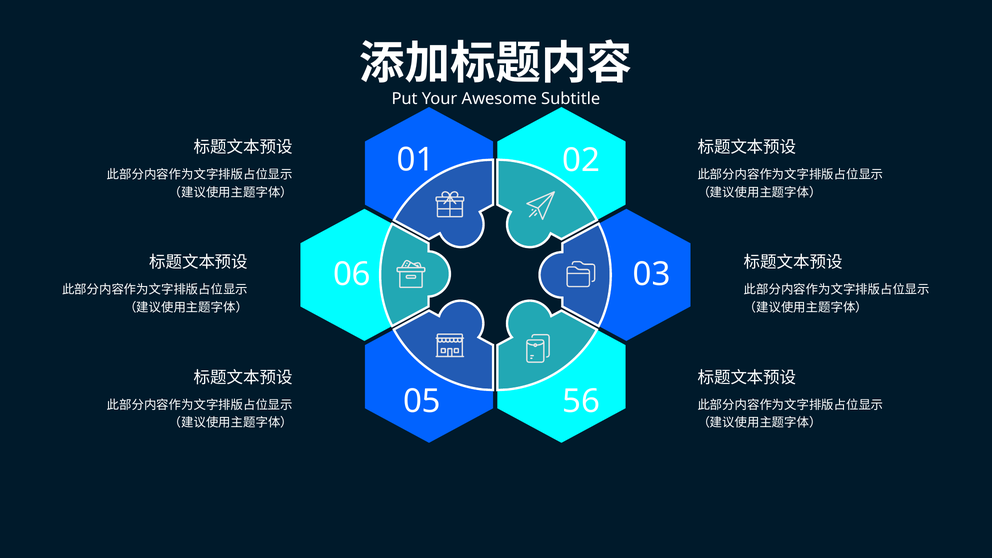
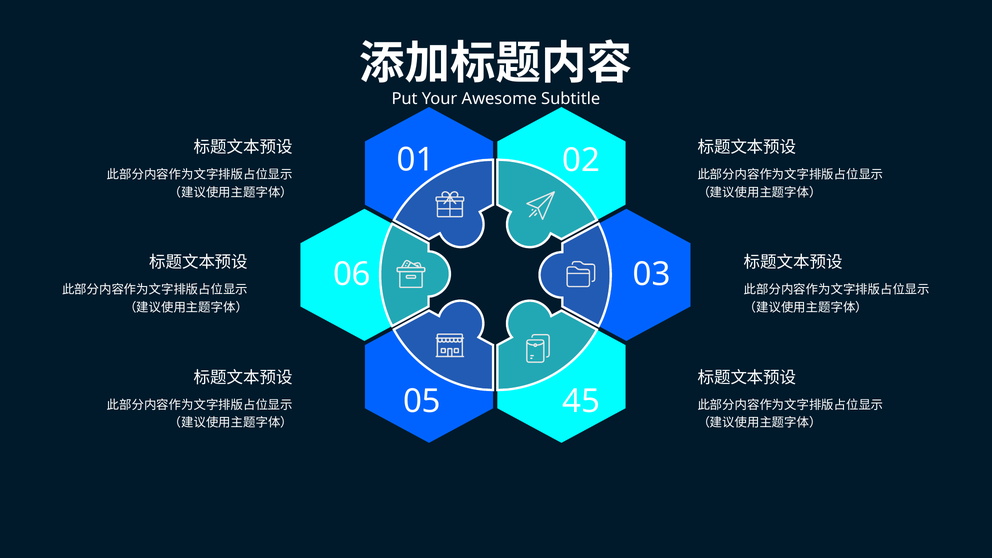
56: 56 -> 45 (581, 402)
